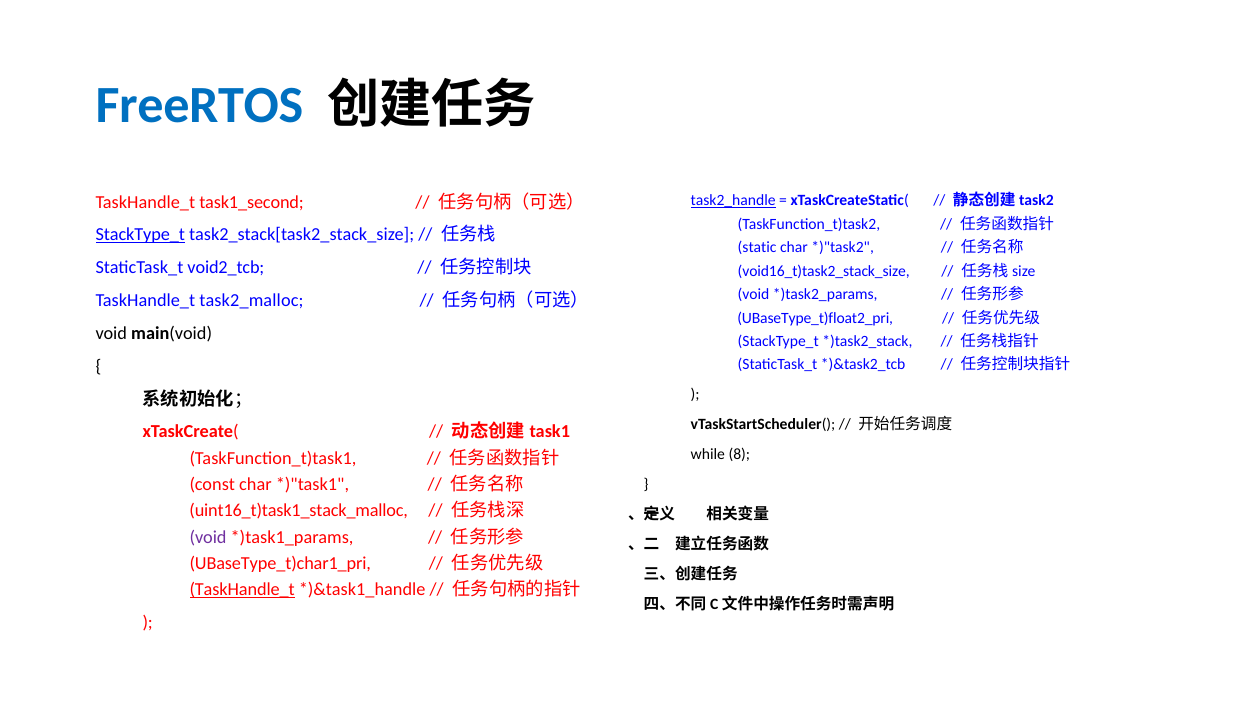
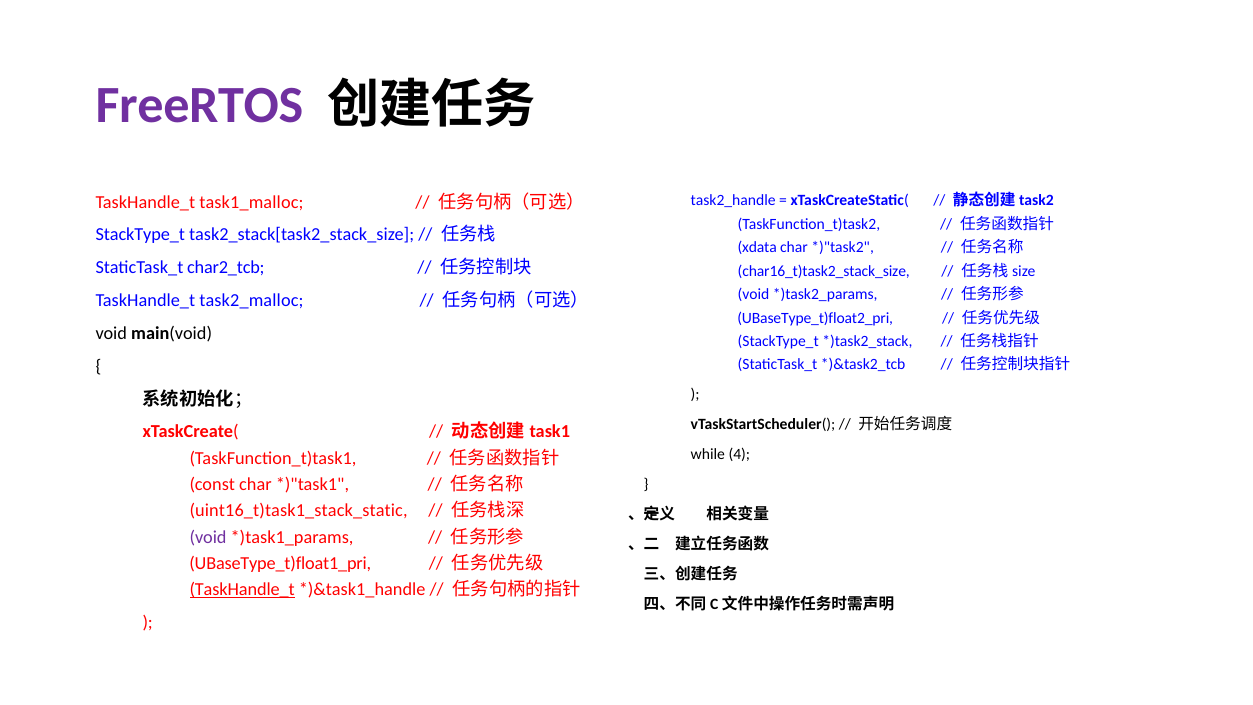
FreeRTOS colour: blue -> purple (199, 105)
task2_handle underline: present -> none (733, 201)
task1_second: task1_second -> task1_malloc (251, 202)
StackType_t underline: present -> none (140, 235)
static: static -> xdata (757, 248)
void2_tcb: void2_tcb -> char2_tcb (226, 268)
void16_t)task2_stack_size: void16_t)task2_stack_size -> char16_t)task2_stack_size (824, 271)
8: 8 -> 4 (739, 455)
uint16_t)task1_stack_malloc: uint16_t)task1_stack_malloc -> uint16_t)task1_stack_static (299, 511)
UBaseType_t)char1_pri: UBaseType_t)char1_pri -> UBaseType_t)float1_pri (280, 563)
